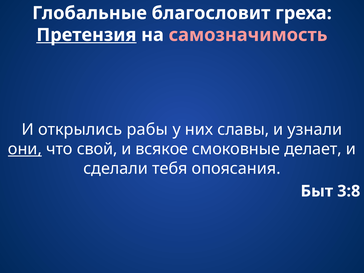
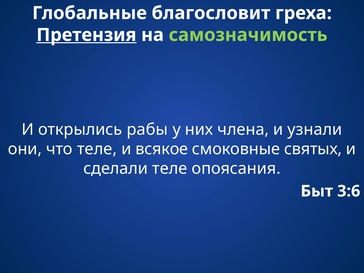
самозначимость colour: pink -> light green (248, 35)
славы: славы -> члена (243, 130)
они underline: present -> none (25, 149)
что свой: свой -> теле (97, 149)
делает: делает -> святых (313, 149)
сделали тебя: тебя -> теле (170, 168)
3:8: 3:8 -> 3:6 (349, 191)
